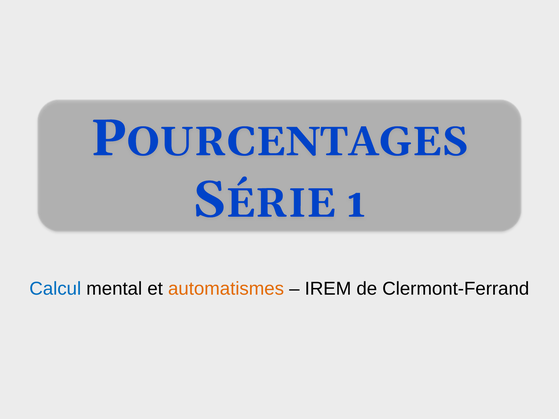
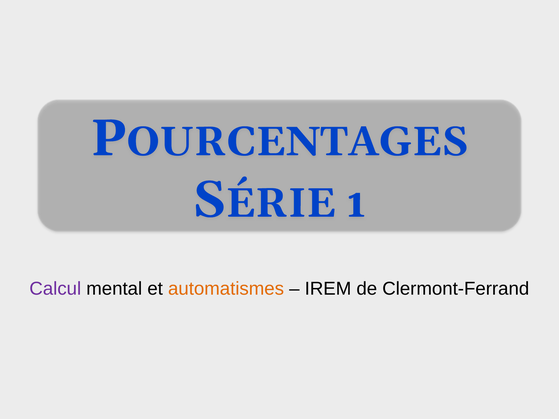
Calcul colour: blue -> purple (55, 289)
